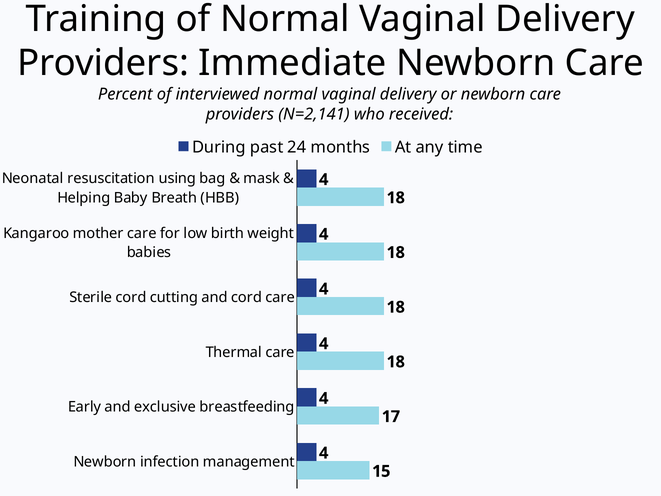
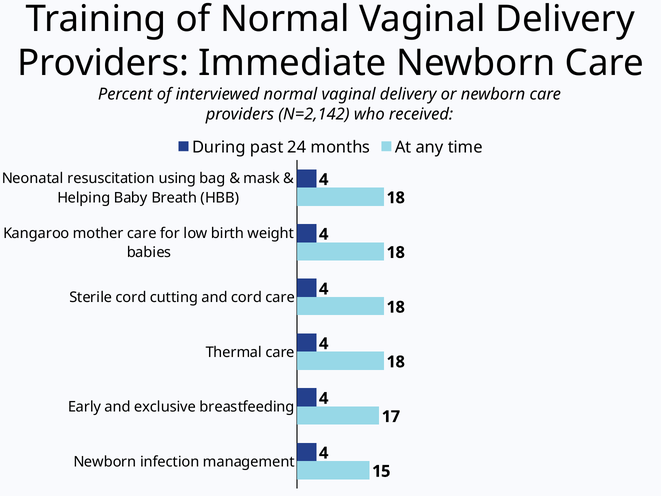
N=2,141: N=2,141 -> N=2,142 (314, 114)
